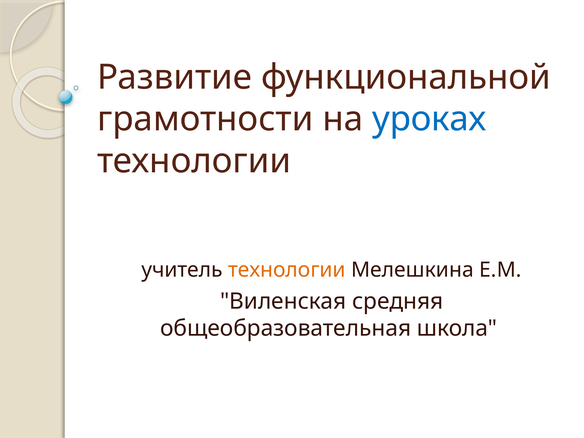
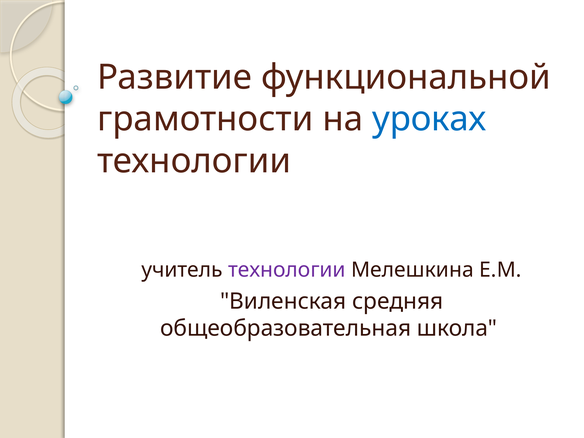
технологии colour: orange -> purple (287, 270)
